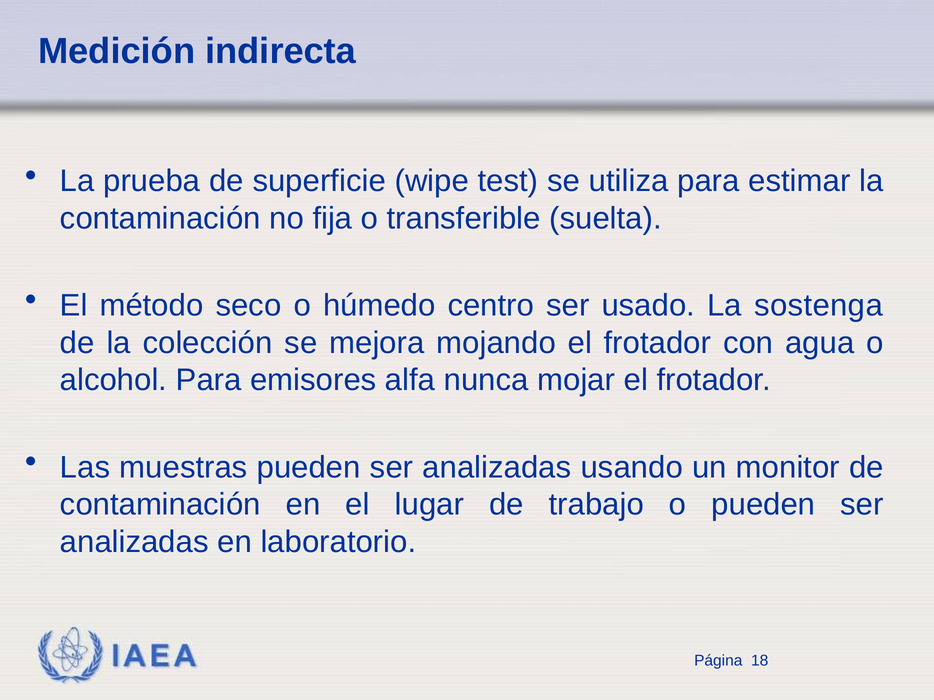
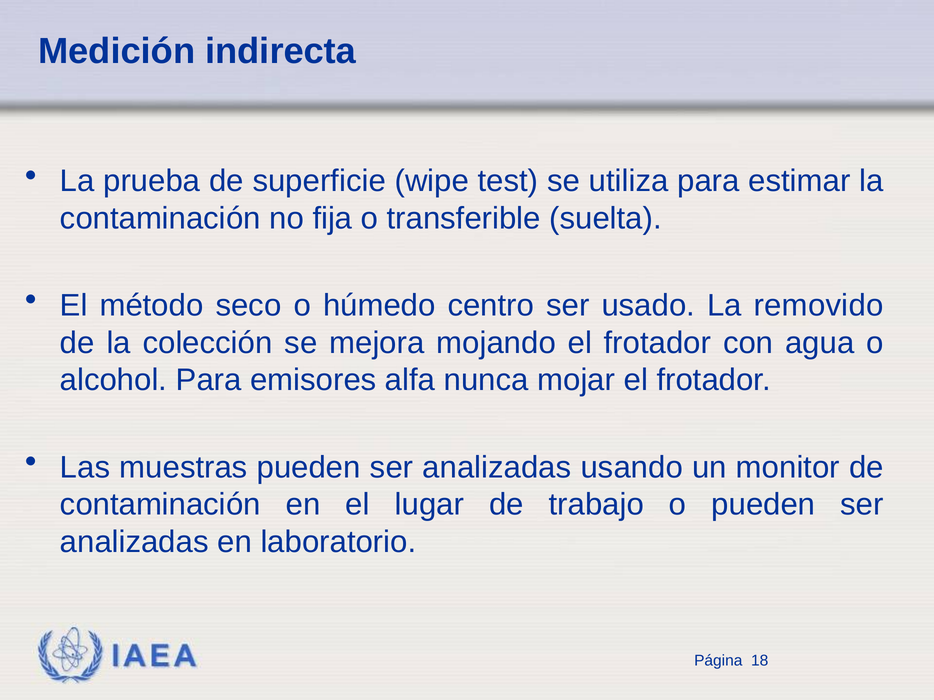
sostenga: sostenga -> removido (819, 306)
